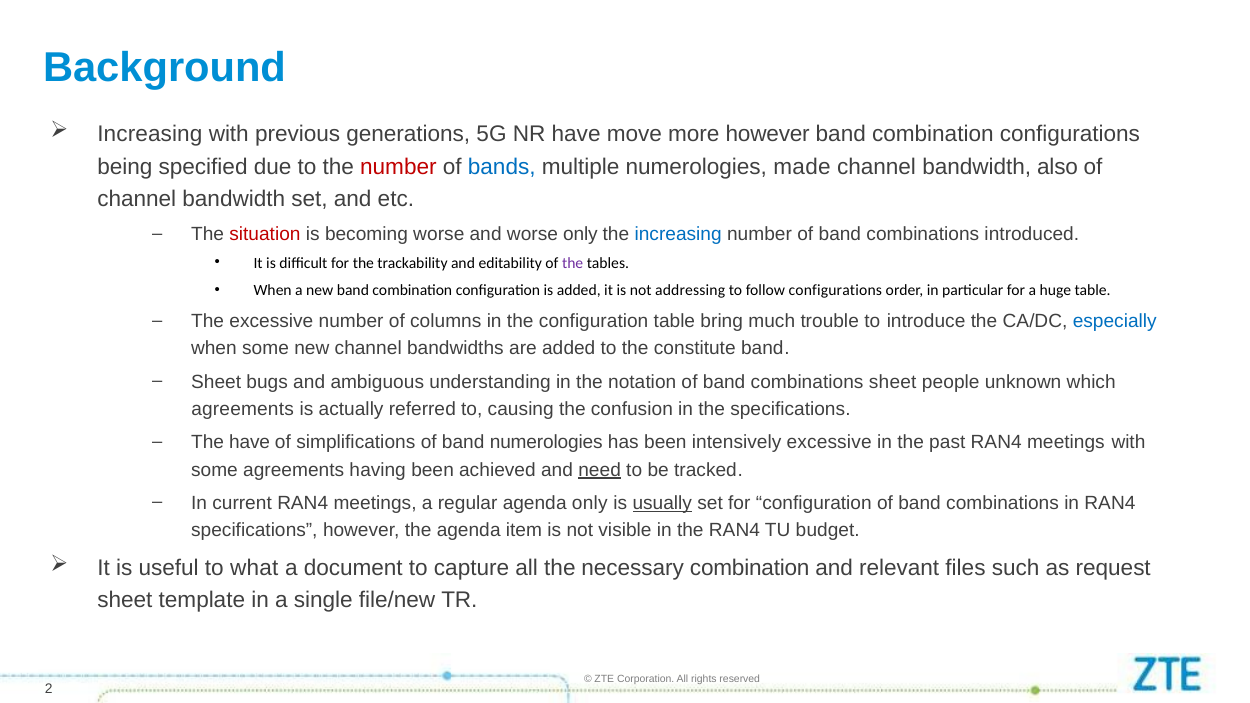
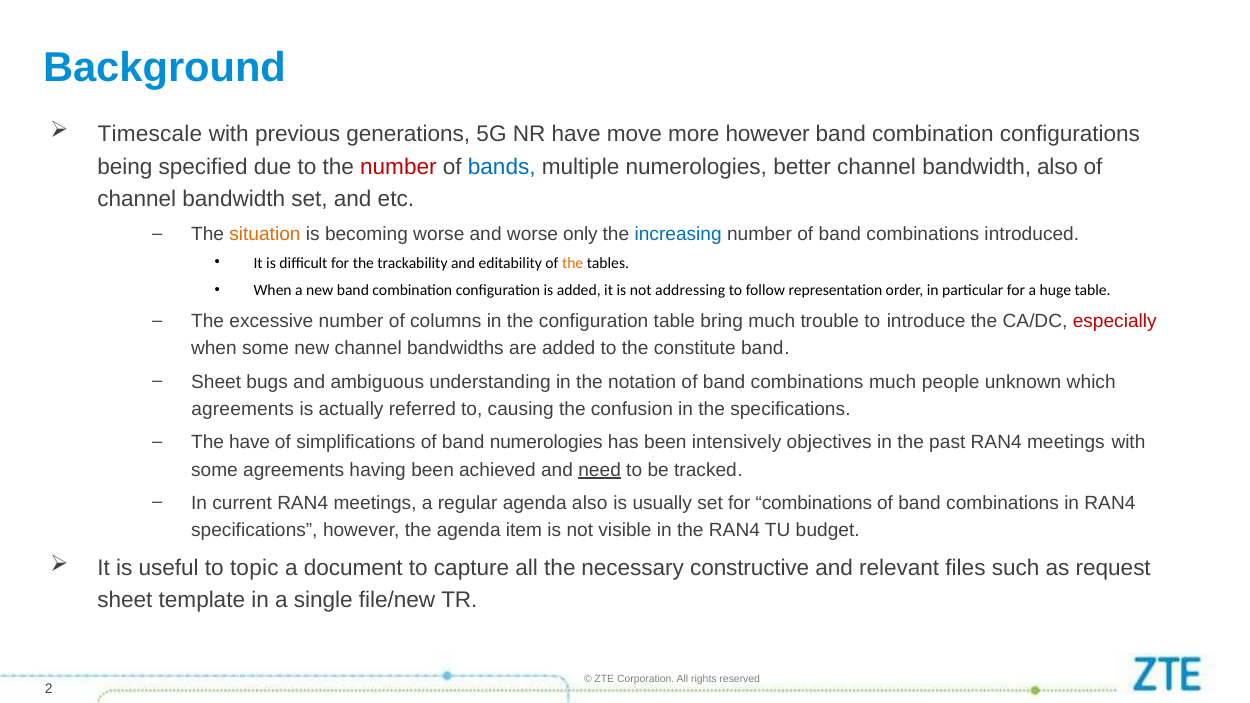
Increasing: Increasing -> Timescale (150, 134)
made: made -> better (802, 167)
situation colour: red -> orange (265, 234)
the colour: purple -> orange (573, 263)
follow configurations: configurations -> representation (835, 290)
especially colour: blue -> red (1115, 321)
combinations sheet: sheet -> much (893, 382)
intensively excessive: excessive -> objectives (829, 442)
agenda only: only -> also (590, 503)
usually underline: present -> none (662, 503)
for configuration: configuration -> combinations (814, 503)
what: what -> topic (254, 568)
necessary combination: combination -> constructive (750, 568)
